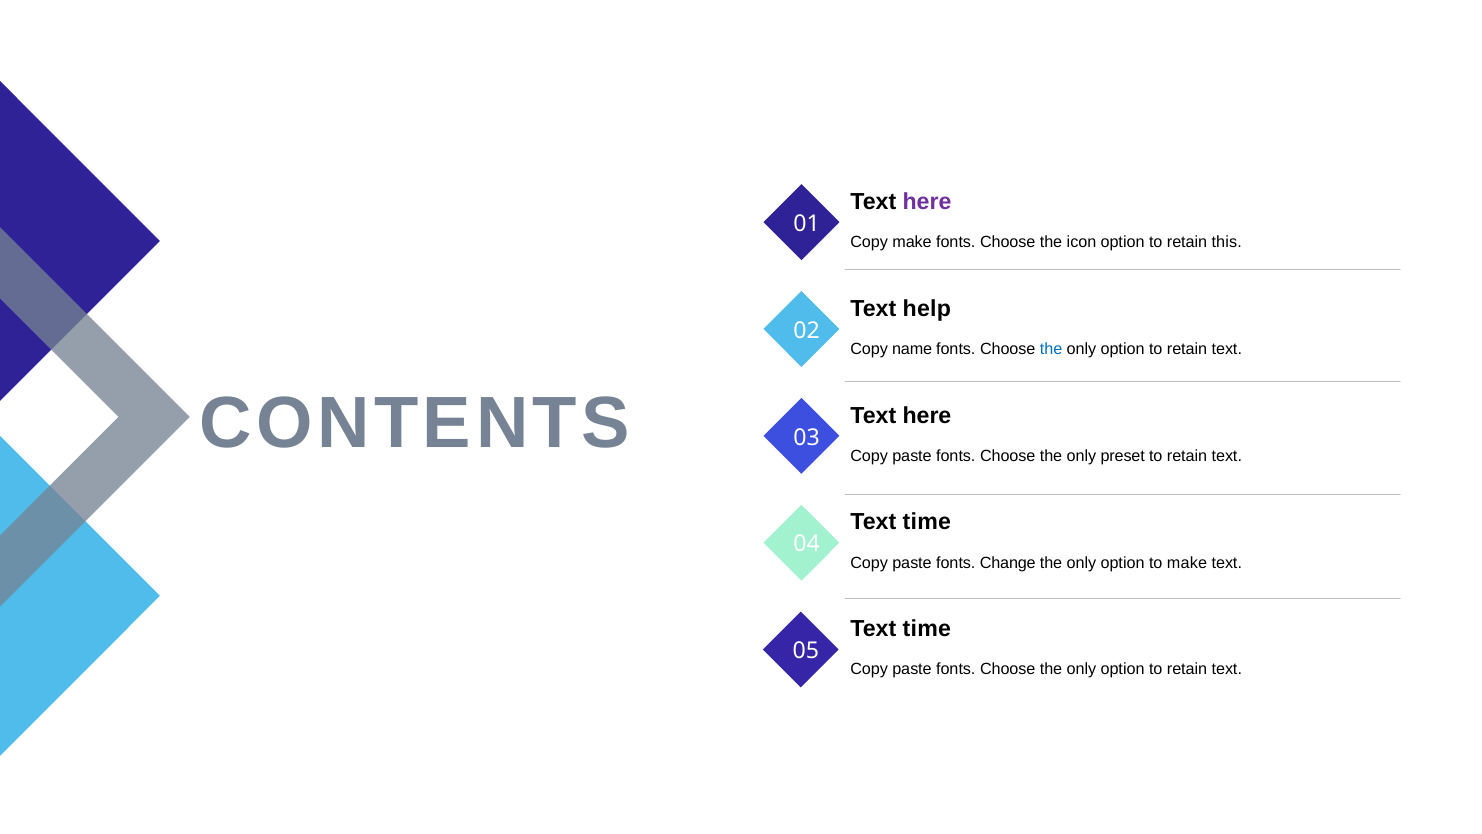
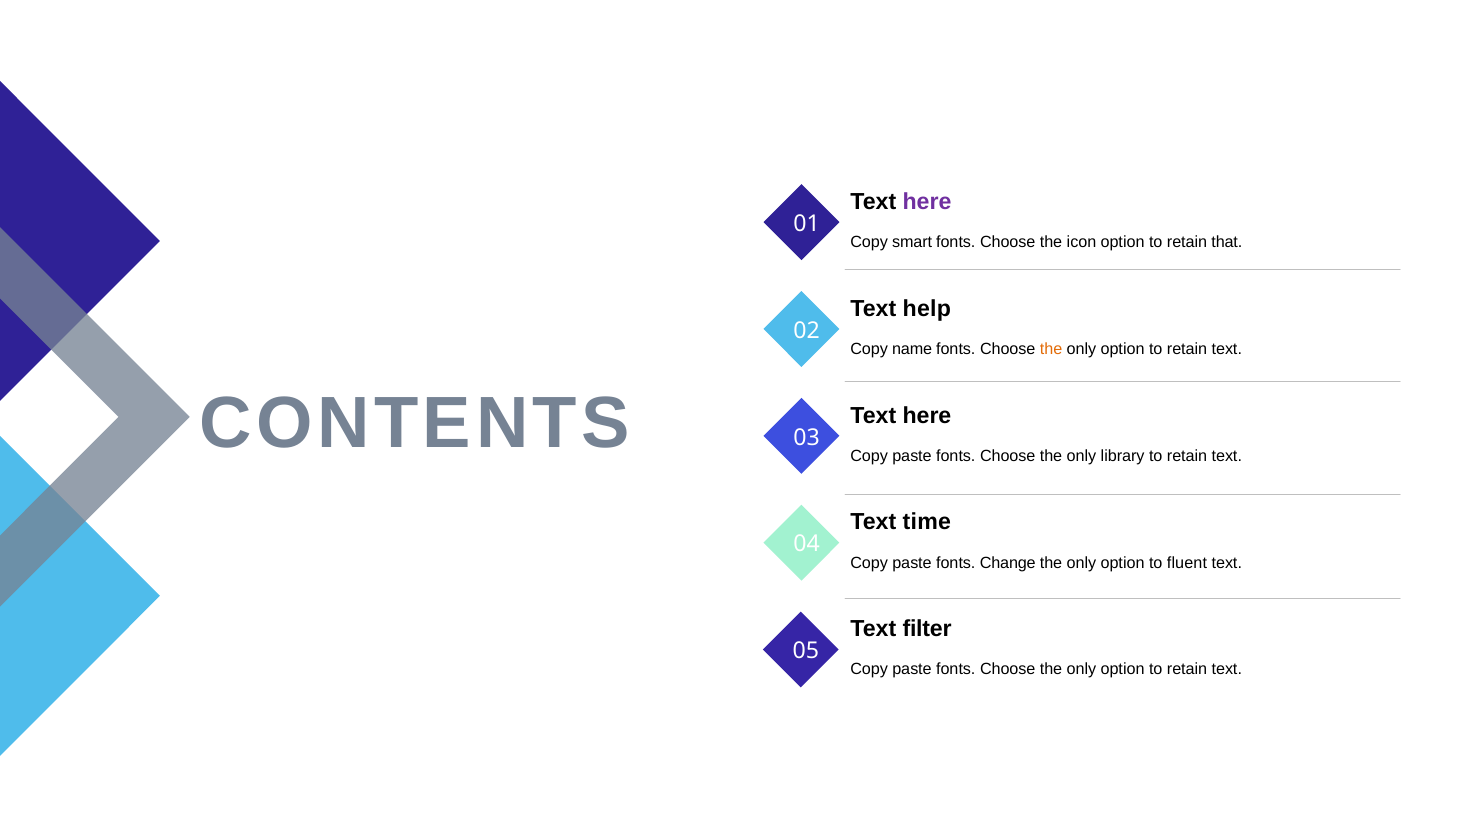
Copy make: make -> smart (912, 242)
this: this -> that (1227, 242)
the colour: blue -> orange (1051, 349)
preset: preset -> library (1123, 456)
to make: make -> fluent (1187, 563)
time: time -> filter (927, 629)
